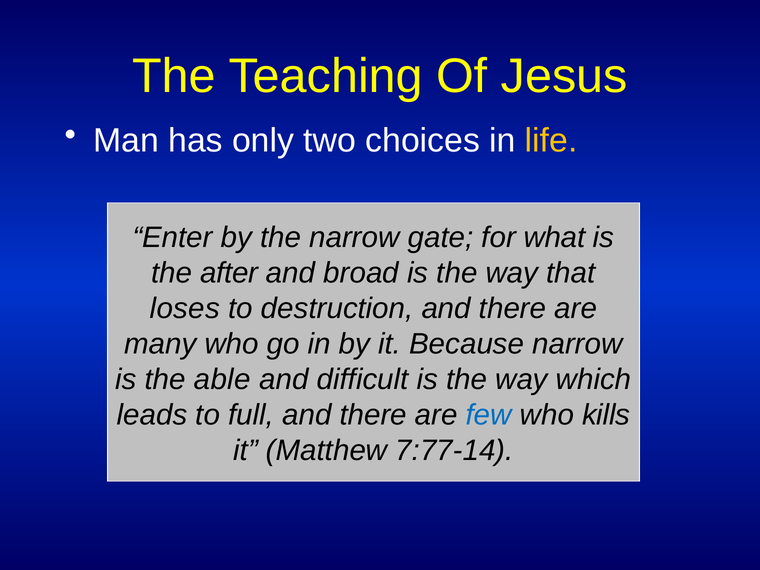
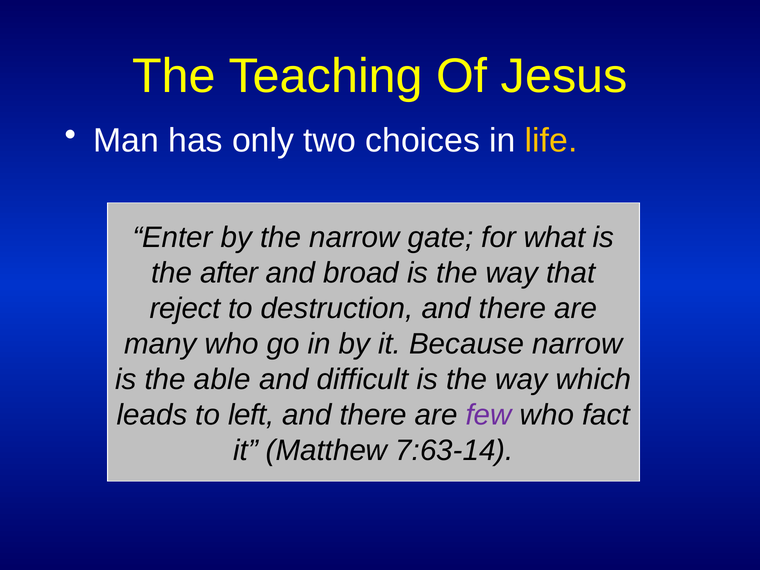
loses: loses -> reject (185, 309)
full: full -> left (251, 415)
few colour: blue -> purple (489, 415)
kills: kills -> fact (606, 415)
7:77-14: 7:77-14 -> 7:63-14 (454, 450)
